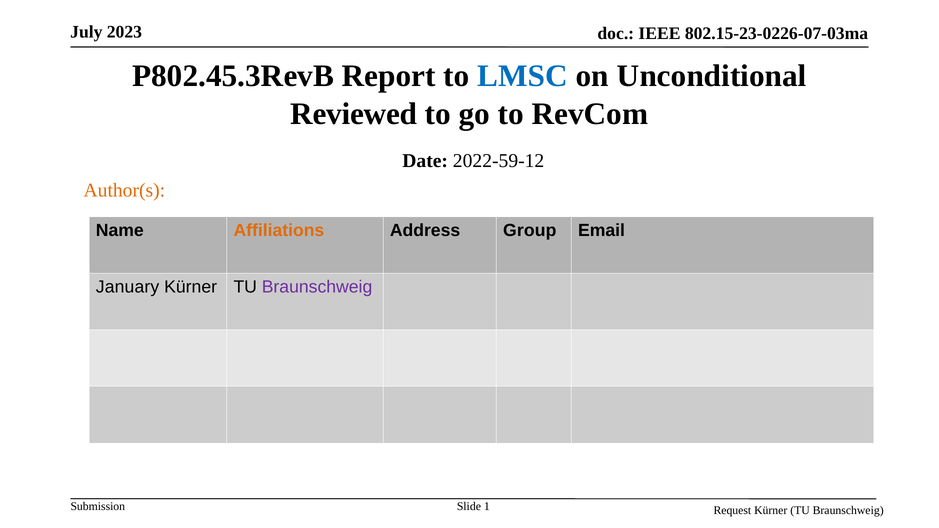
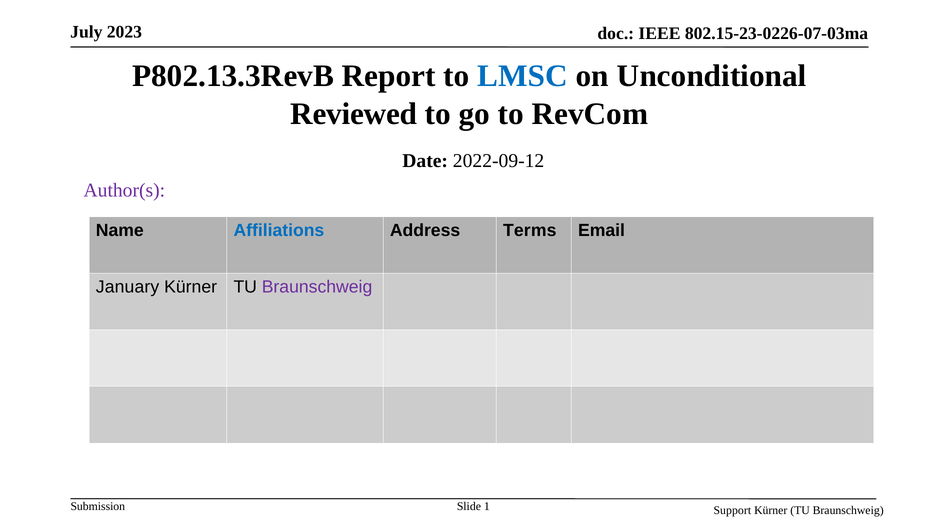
P802.45.3RevB: P802.45.3RevB -> P802.13.3RevB (233, 76)
2022-59-12: 2022-59-12 -> 2022-09-12 (499, 161)
Author(s colour: orange -> purple (124, 190)
Affiliations colour: orange -> blue (279, 230)
Group: Group -> Terms (530, 230)
Request: Request -> Support (732, 510)
